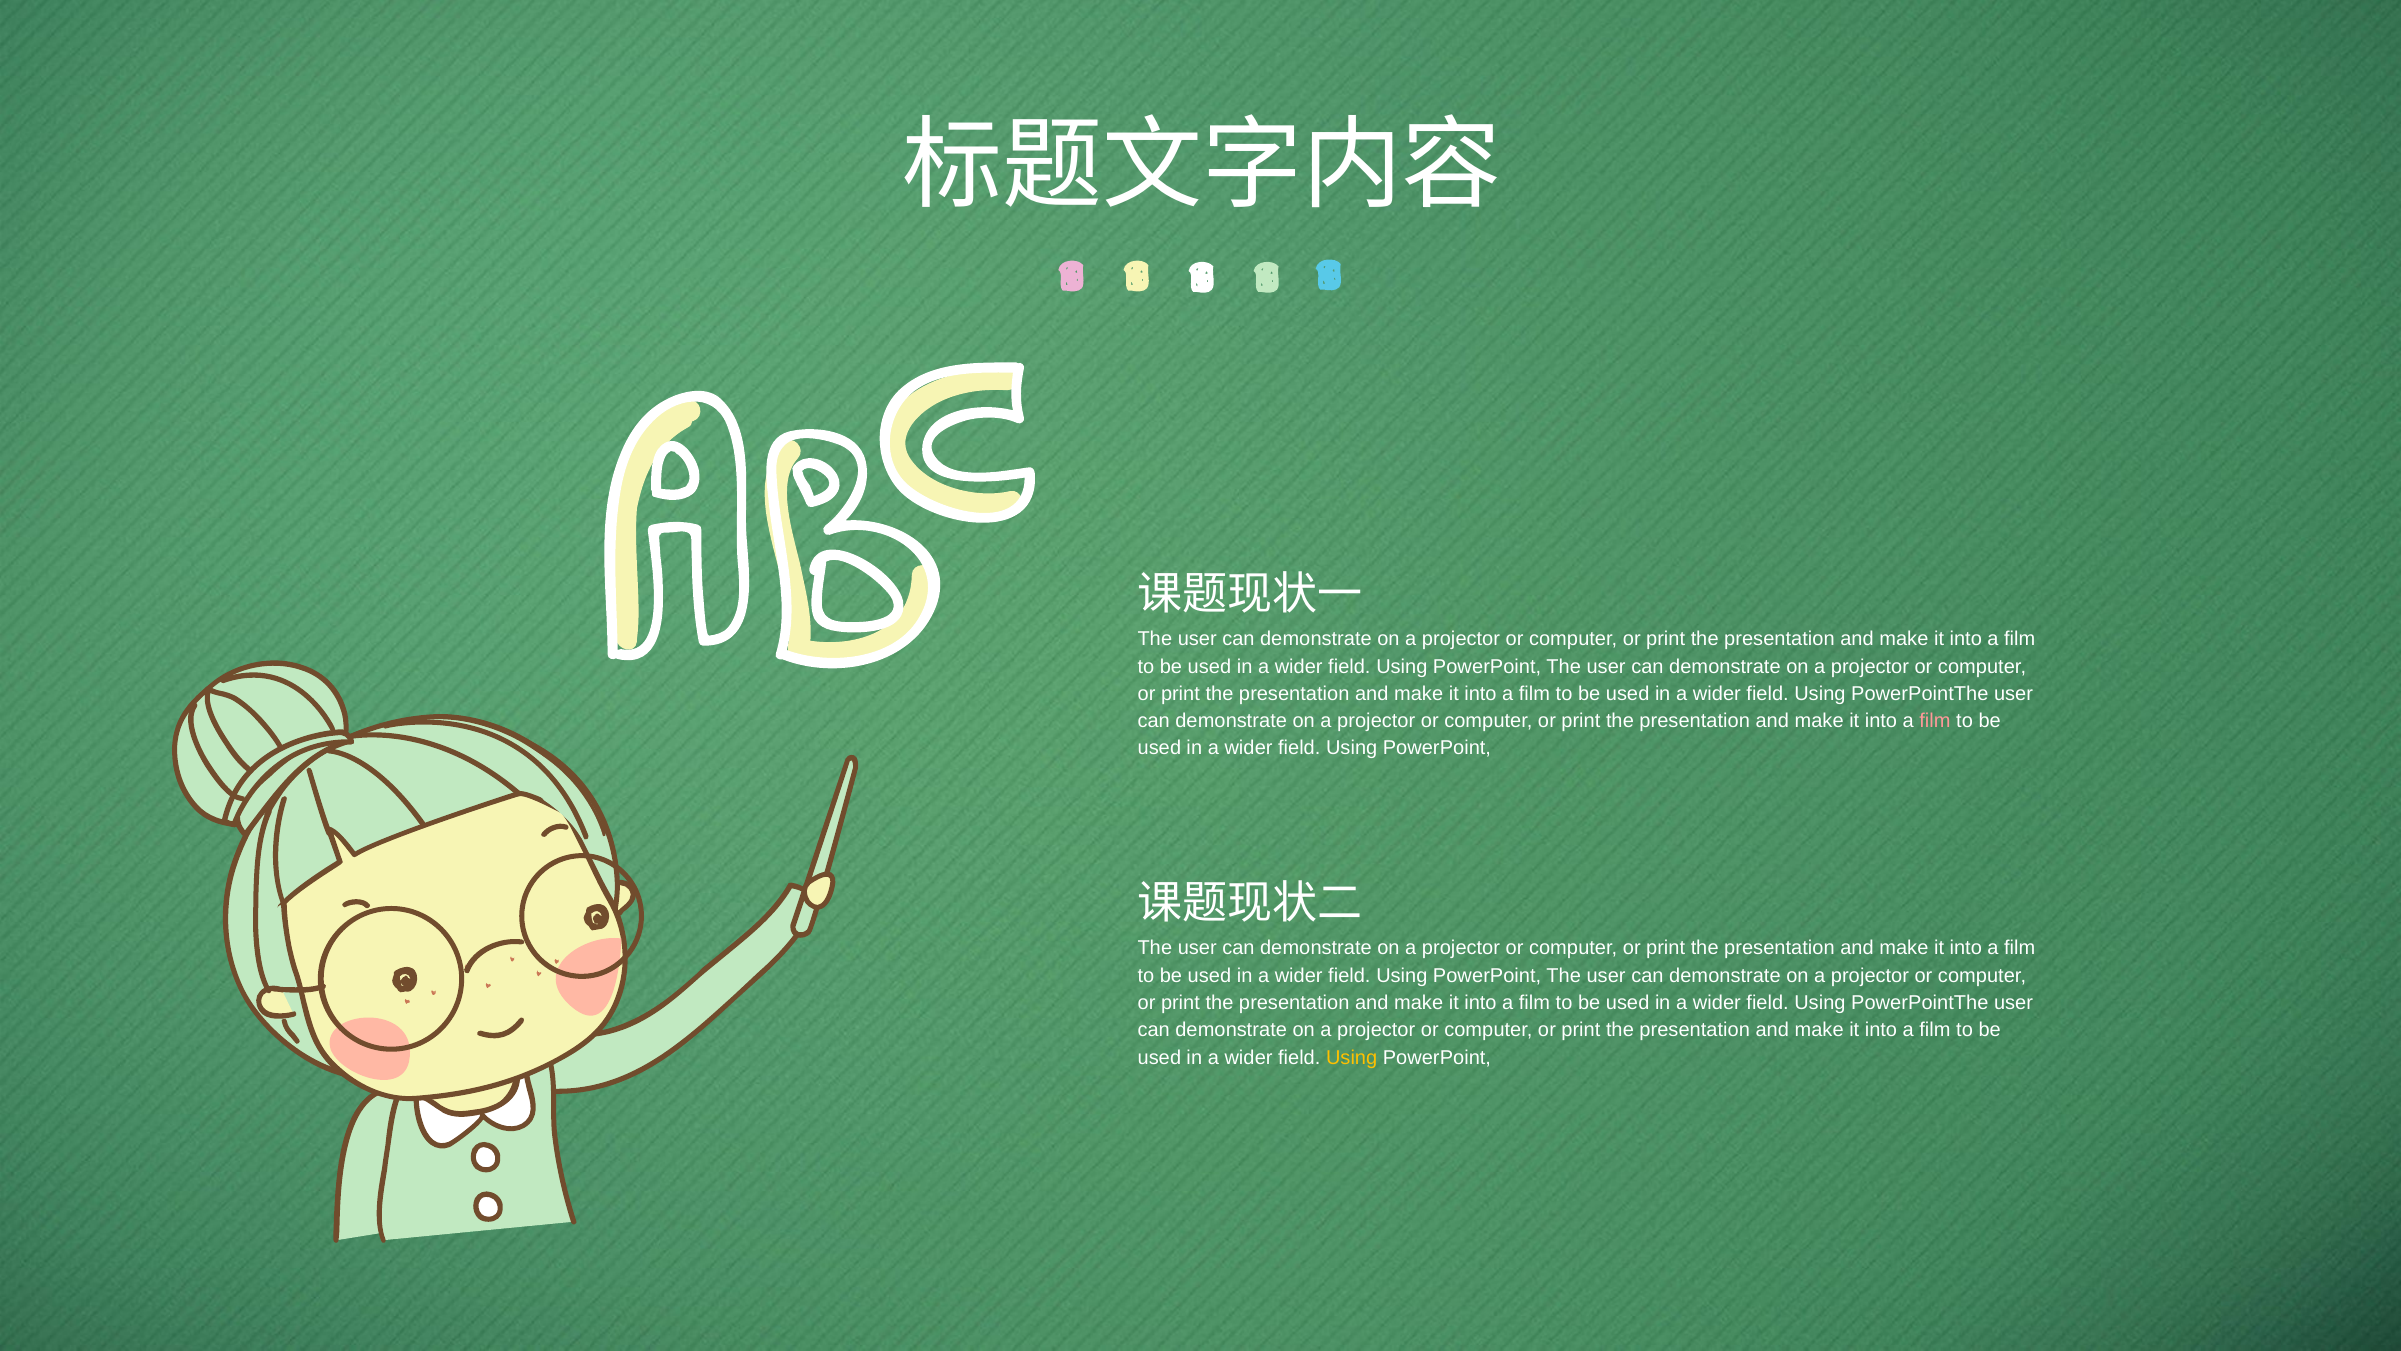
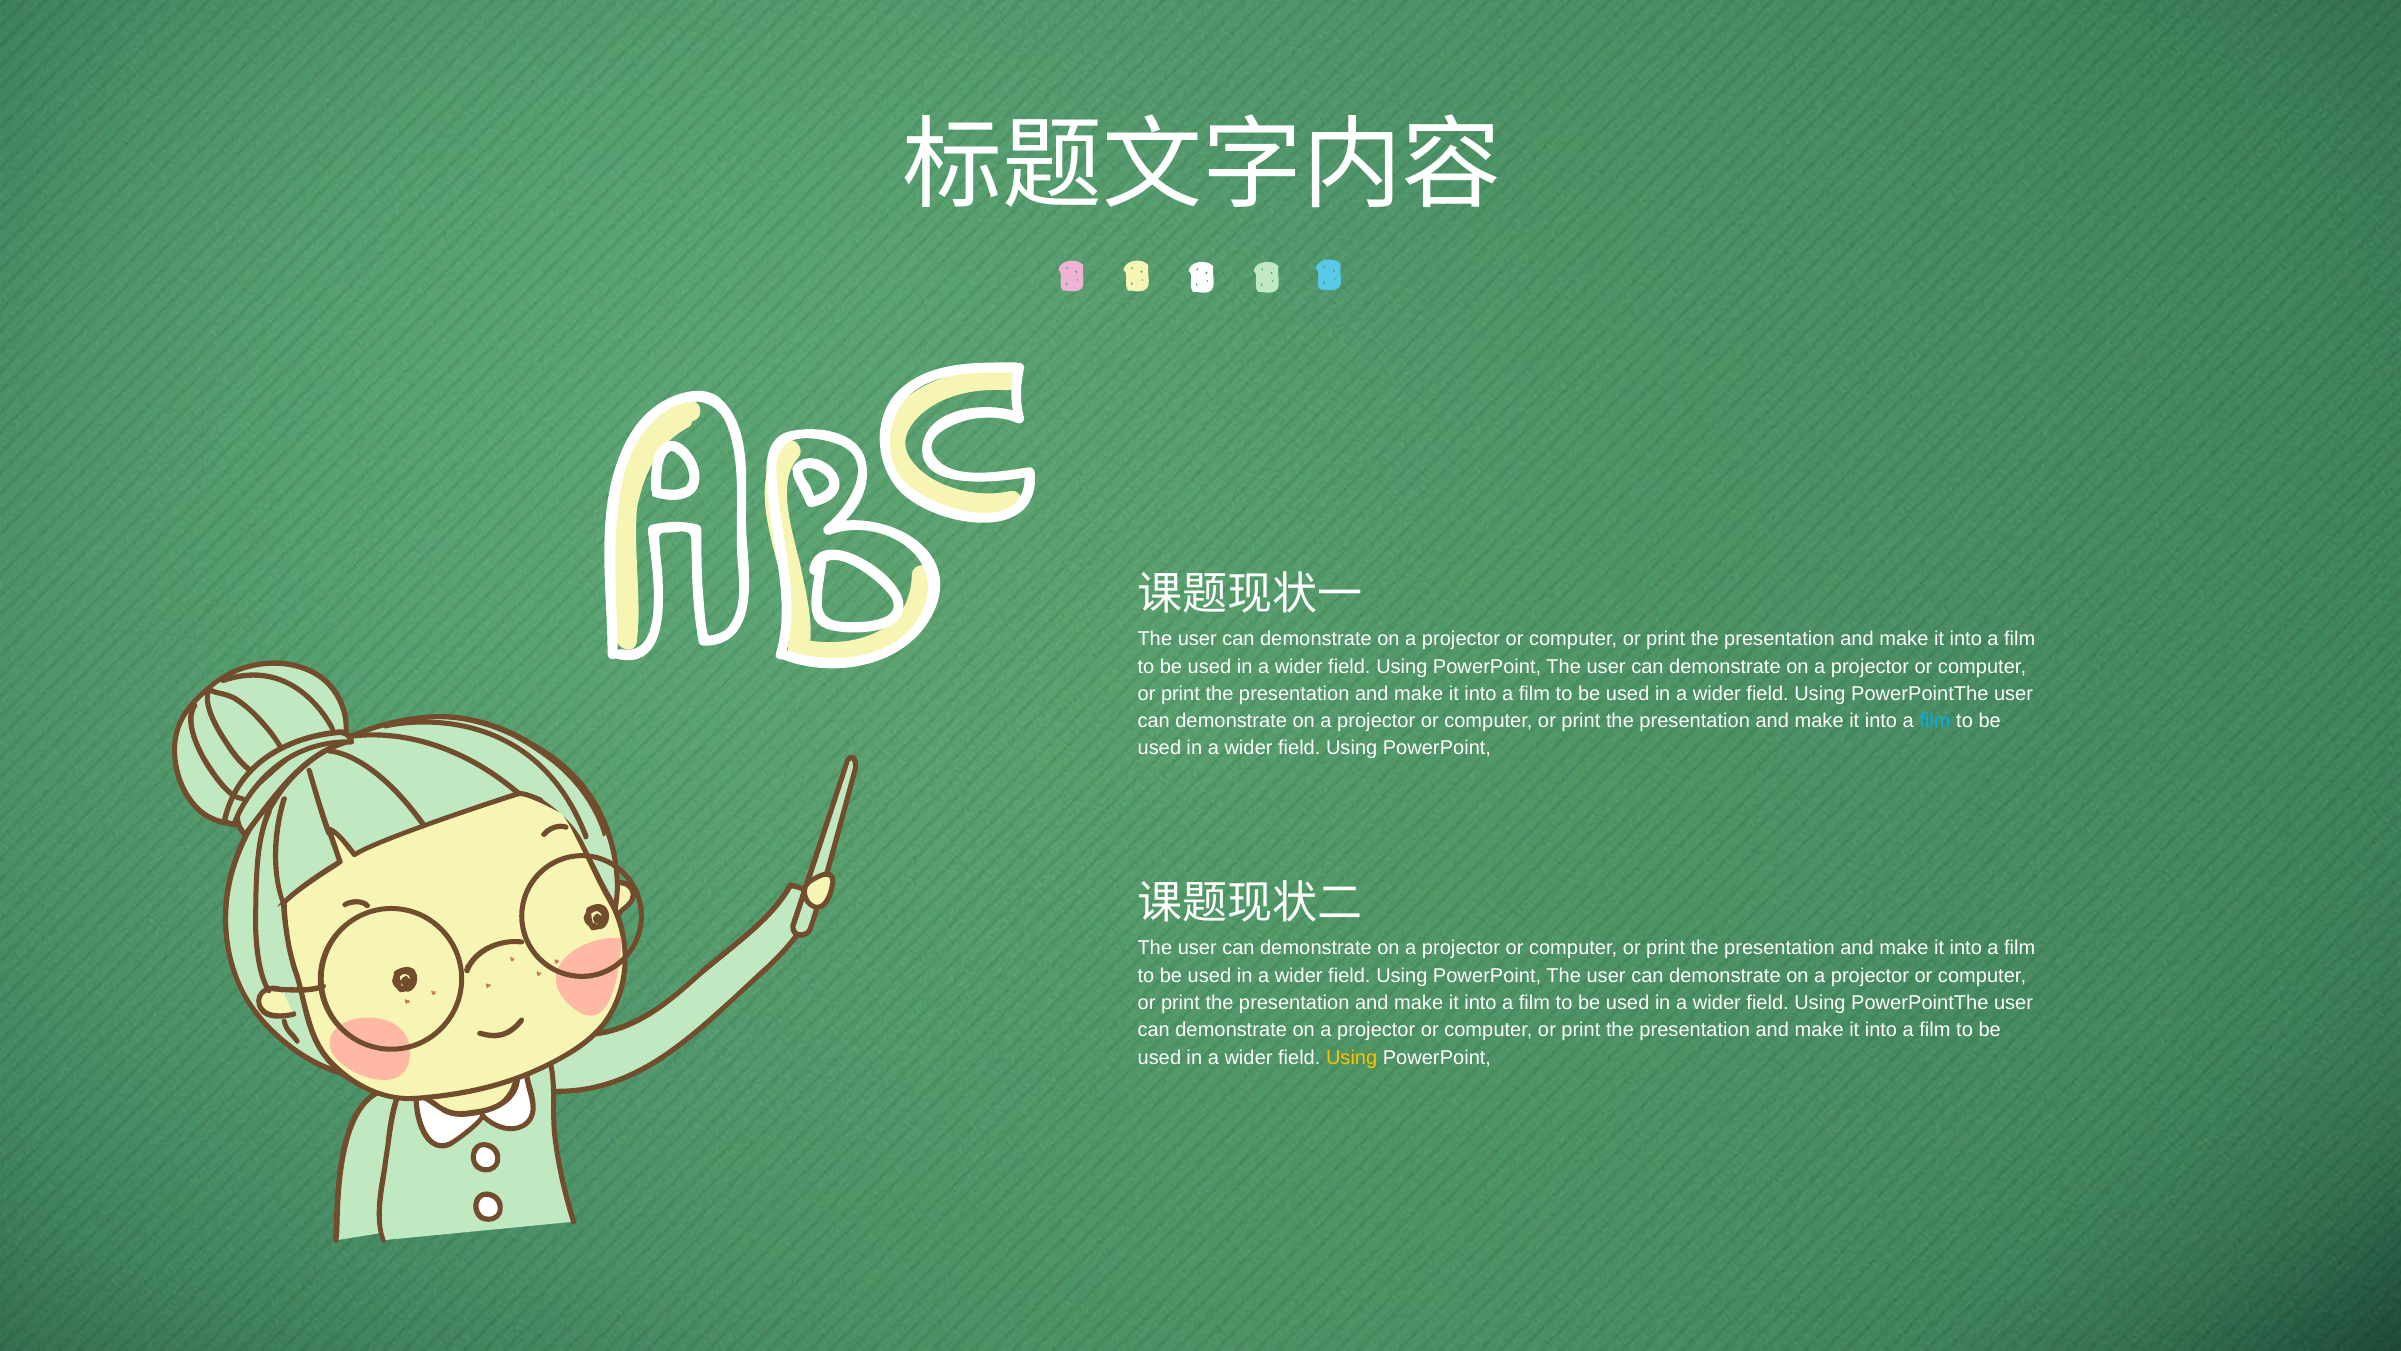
film colour: pink -> light blue (1935, 721)
